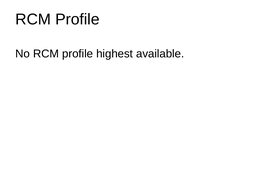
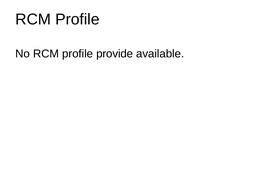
highest: highest -> provide (115, 54)
